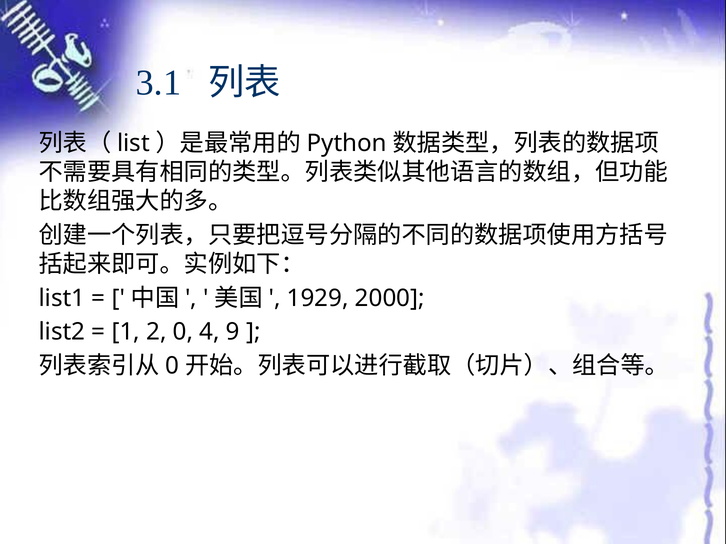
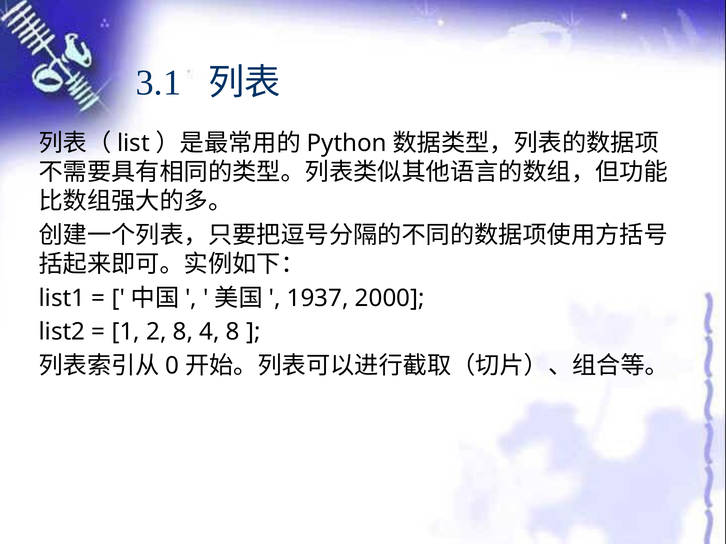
1929: 1929 -> 1937 (318, 298)
2 0: 0 -> 8 (183, 332)
4 9: 9 -> 8 (233, 332)
